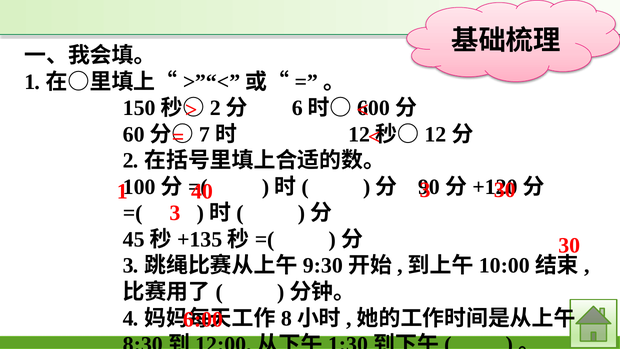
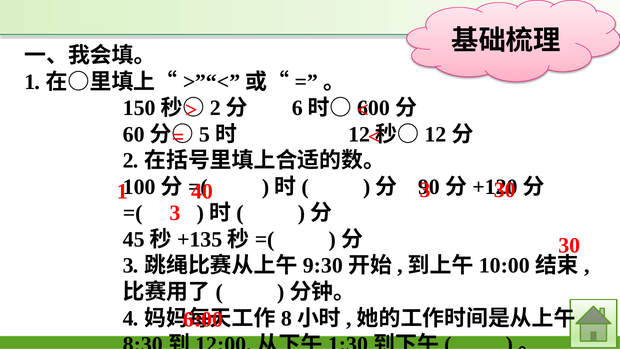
7: 7 -> 5 (204, 134)
